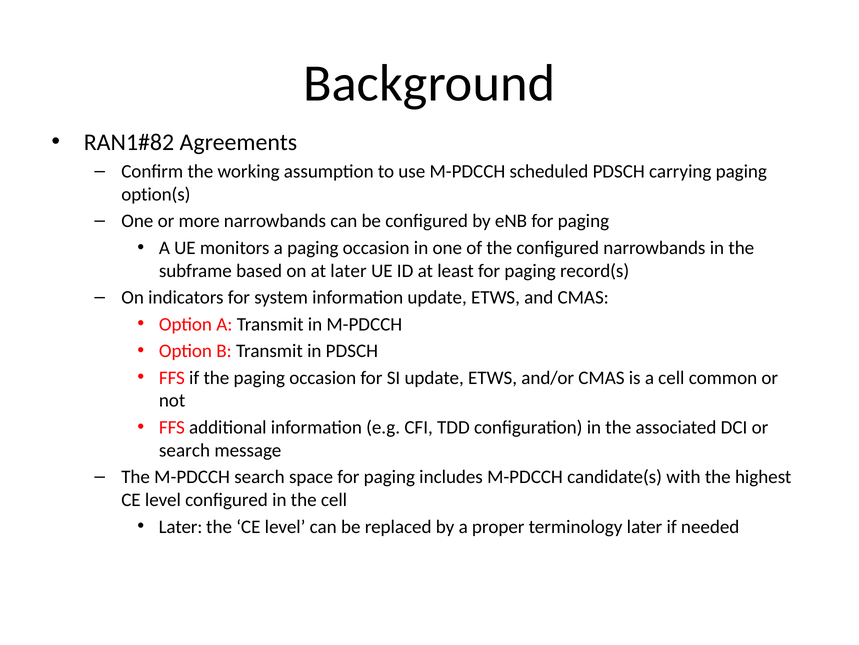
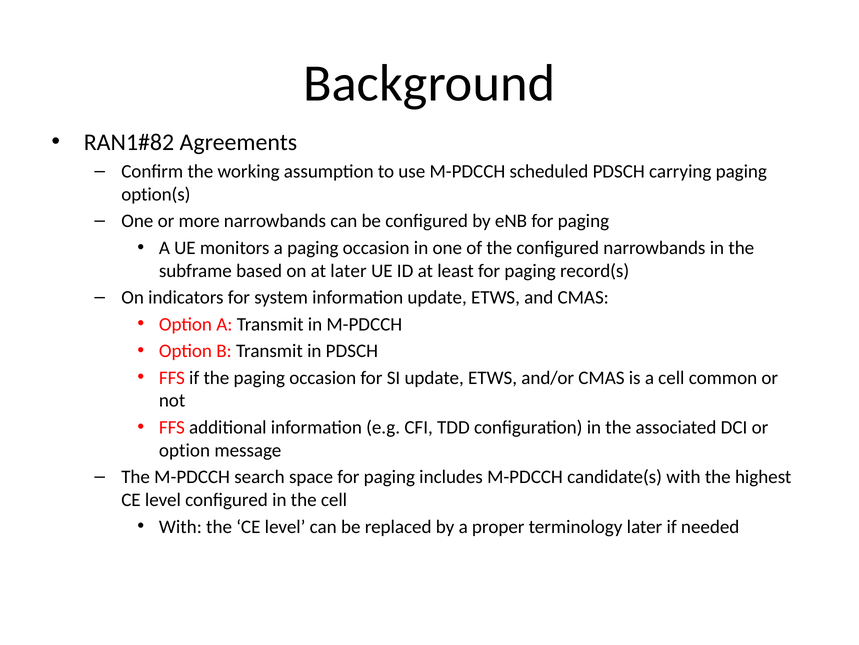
search: search -> option (185, 450)
Later: Later -> With (180, 526)
